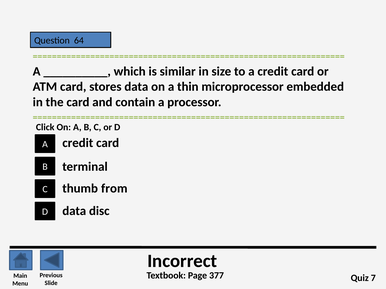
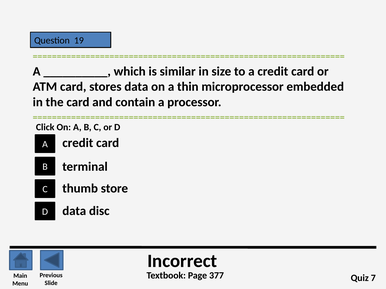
64: 64 -> 19 (79, 41)
from: from -> store (114, 189)
